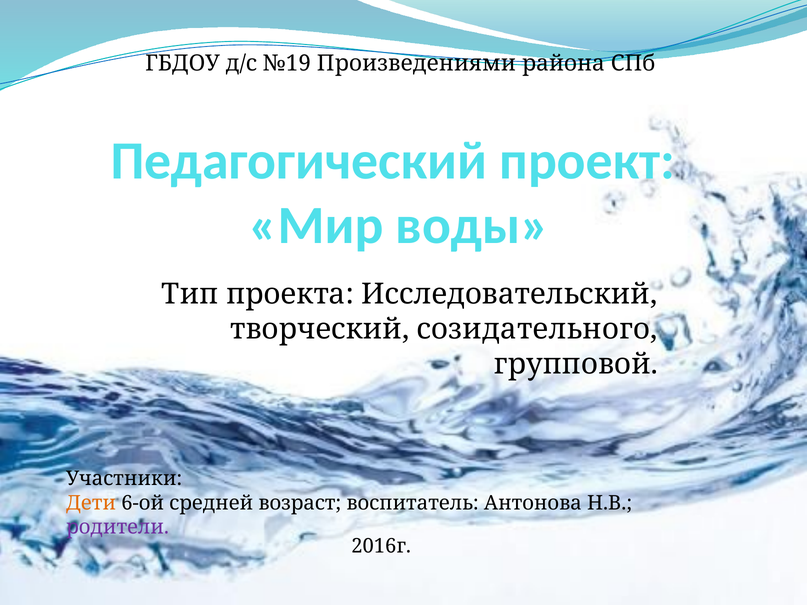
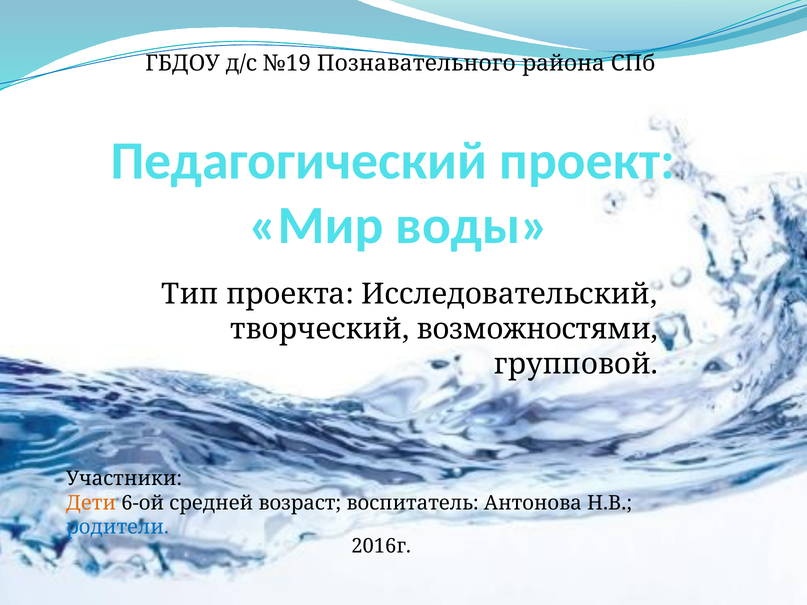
Произведениями: Произведениями -> Познавательного (416, 63)
созидательного: созидательного -> возможностями (537, 329)
родители colour: purple -> blue (117, 527)
